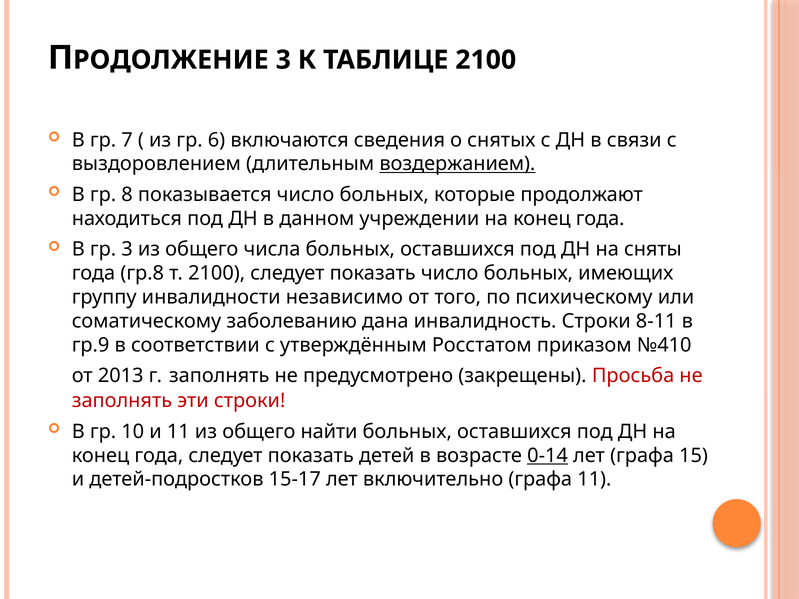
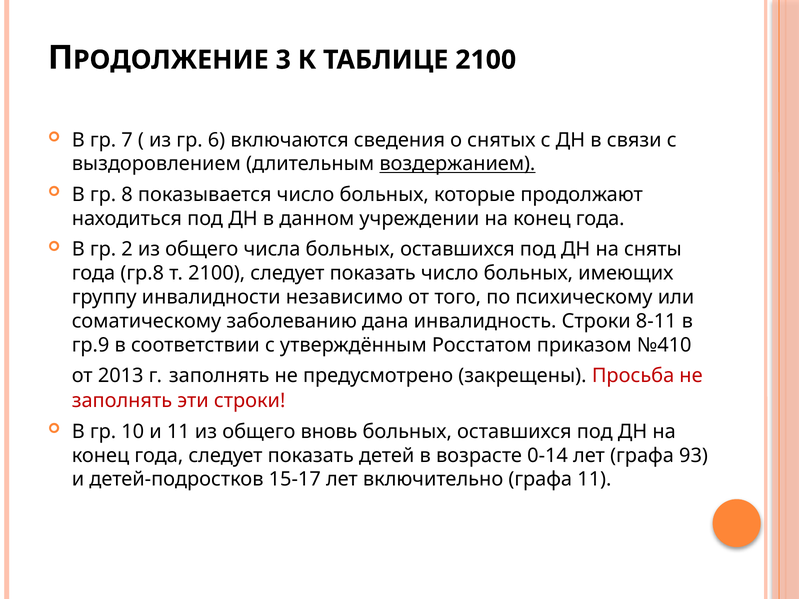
гр 3: 3 -> 2 (127, 249)
найти: найти -> вновь (329, 432)
0-14 underline: present -> none (548, 456)
15: 15 -> 93 (694, 456)
